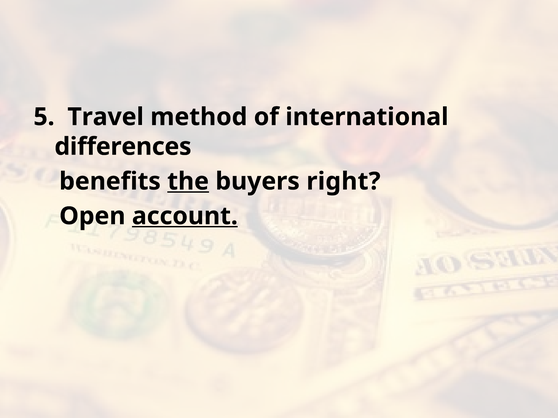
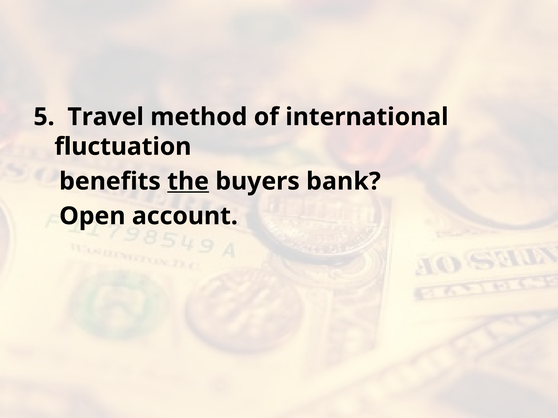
differences: differences -> fluctuation (123, 147)
right: right -> bank (343, 182)
account underline: present -> none (185, 216)
